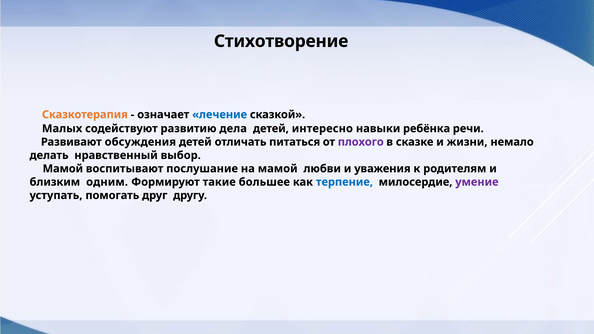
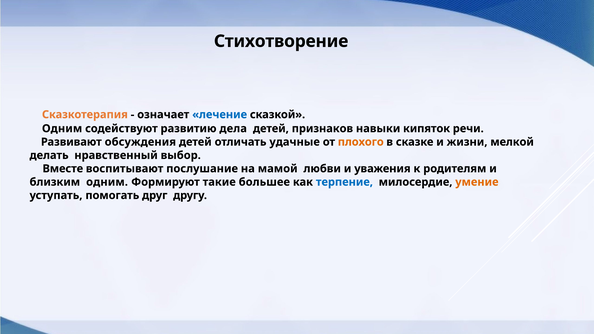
Малых: Малых -> Одним (62, 129)
интересно: интересно -> признаков (322, 129)
ребёнка: ребёнка -> кипяток (427, 129)
питаться: питаться -> удачные (295, 142)
плохого colour: purple -> orange (361, 142)
немало: немало -> мелкой (512, 142)
Мамой: Мамой -> Вместе (63, 169)
умение colour: purple -> orange (477, 182)
